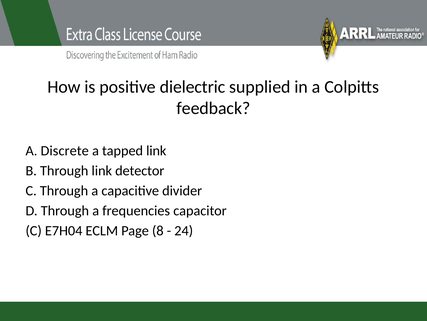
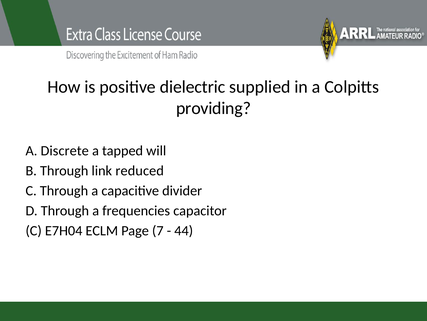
feedback: feedback -> providing (214, 108)
tapped link: link -> will (156, 150)
detector: detector -> reduced (140, 170)
8: 8 -> 7 (158, 230)
24: 24 -> 44 (184, 230)
